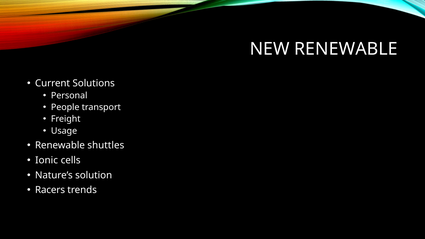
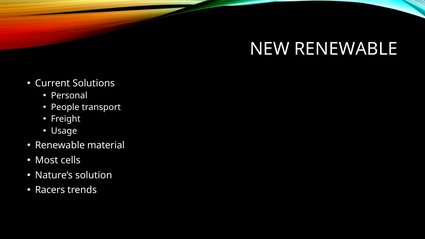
shuttles: shuttles -> material (106, 145)
Ionic: Ionic -> Most (47, 160)
